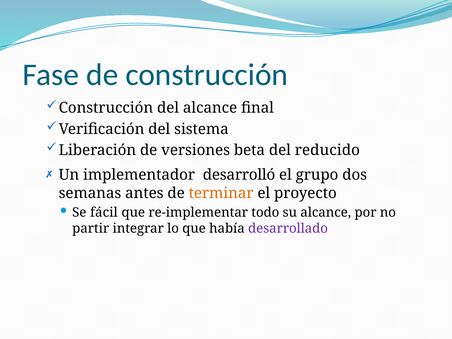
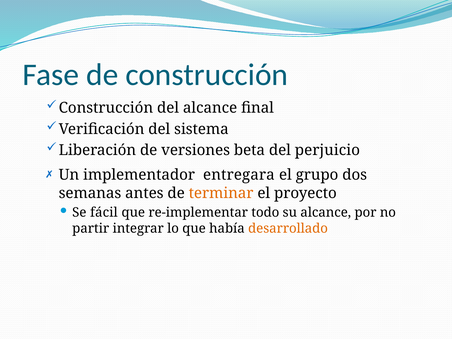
reducido: reducido -> perjuicio (327, 150)
desarrolló: desarrolló -> entregara (239, 175)
desarrollado colour: purple -> orange (288, 228)
